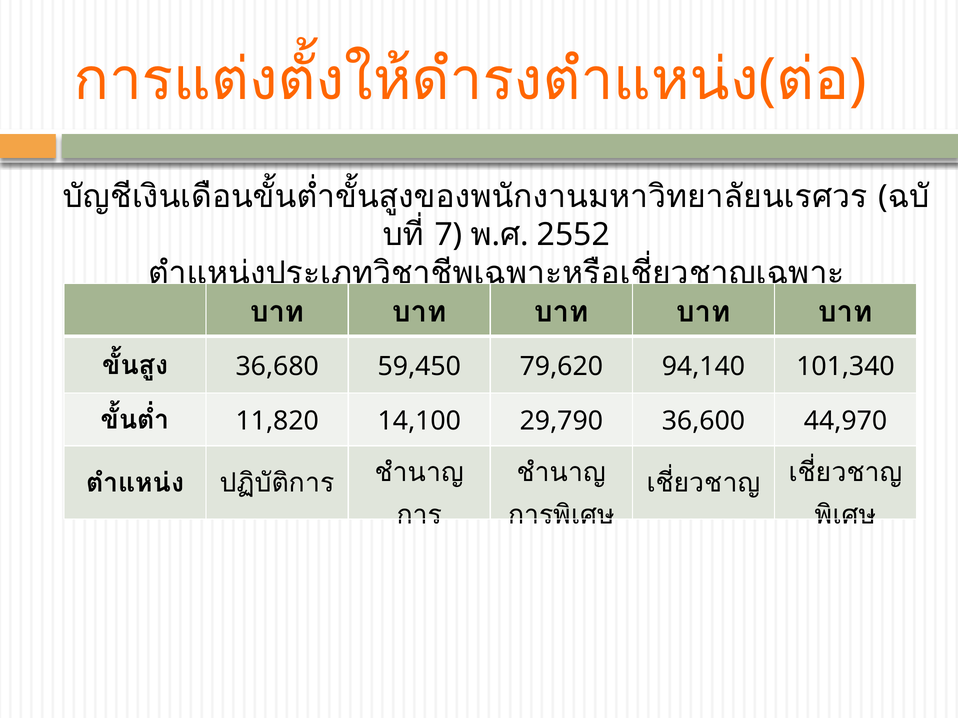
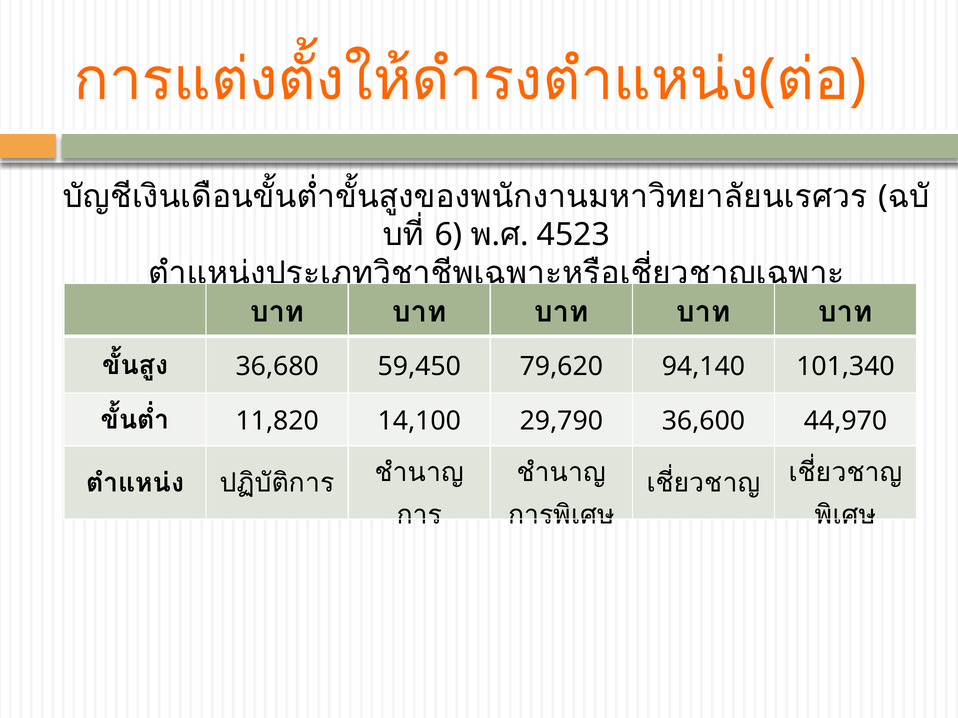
7: 7 -> 6 (448, 235)
2552: 2552 -> 4523 (573, 235)
